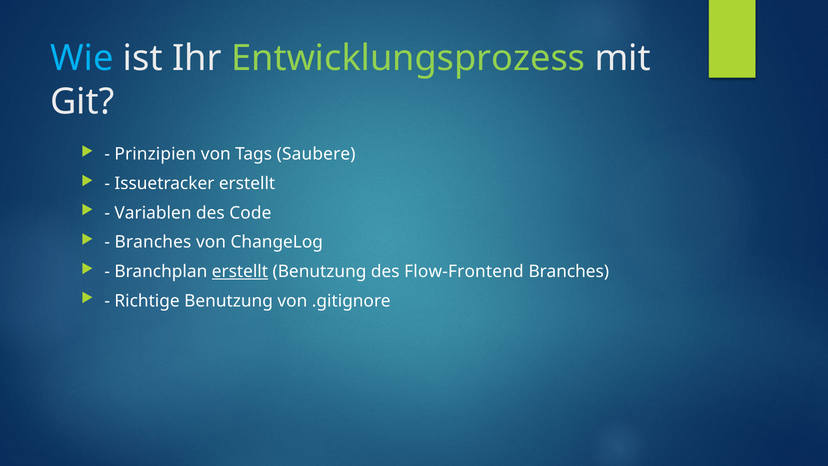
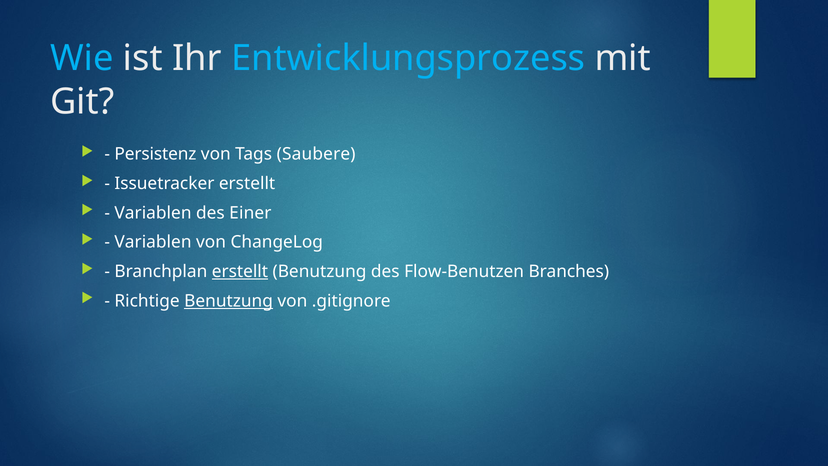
Entwicklungsprozess colour: light green -> light blue (408, 58)
Prinzipien: Prinzipien -> Persistenz (155, 154)
Code: Code -> Einer (250, 213)
Branches: Branches -> Variablen (153, 242)
Flow-Frontend: Flow-Frontend -> Flow-Benutzen (464, 271)
Benutzung underline: none -> present (229, 301)
